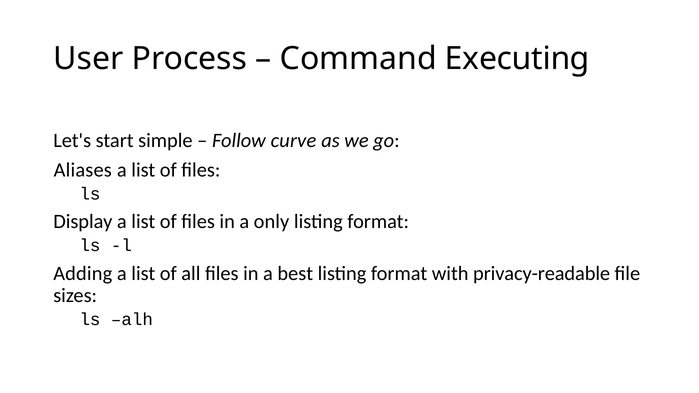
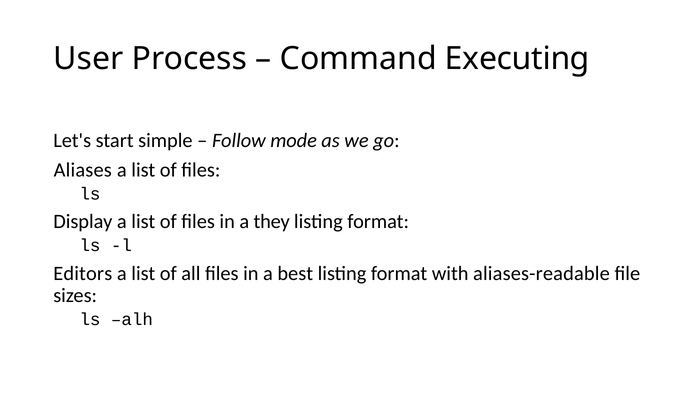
curve: curve -> mode (294, 141)
only: only -> they (272, 222)
Adding: Adding -> Editors (83, 273)
privacy-readable: privacy-readable -> aliases-readable (541, 273)
